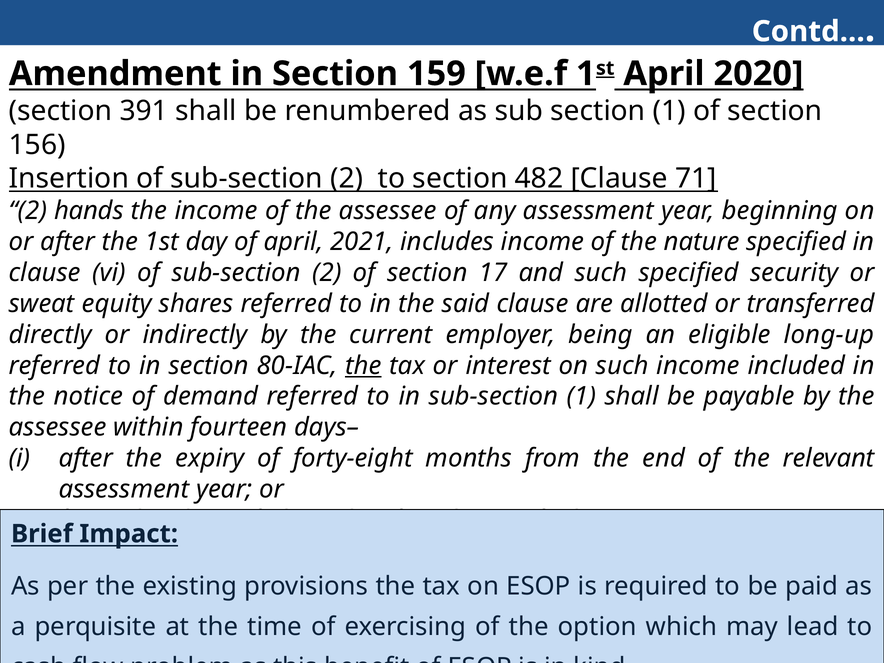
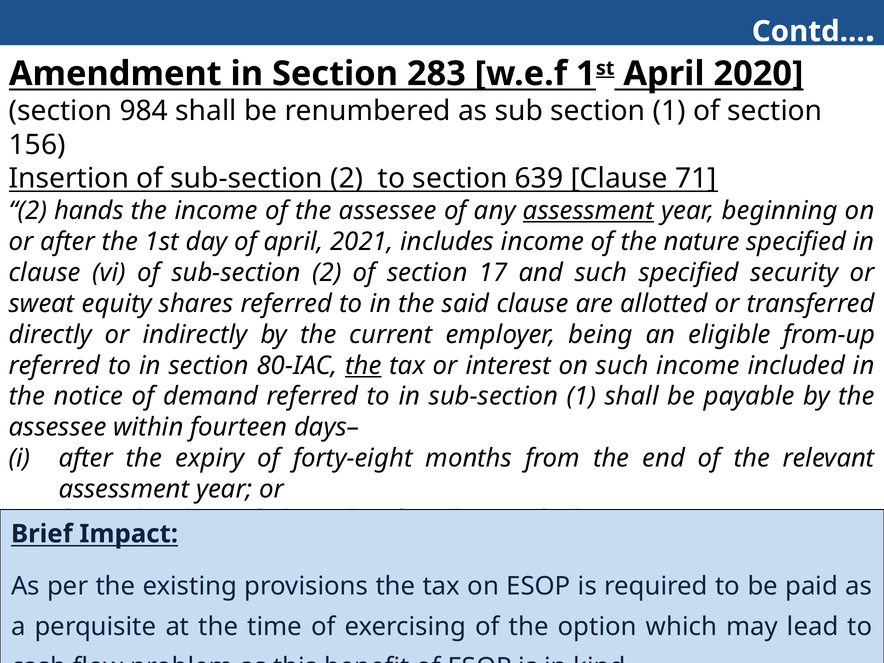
159: 159 -> 283 (436, 74)
391: 391 -> 984 (144, 111)
482: 482 -> 639 (539, 179)
assessment underline: none -> present (588, 211)
long-up: long-up -> from-up (829, 335)
